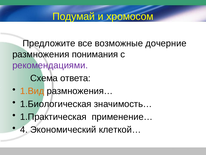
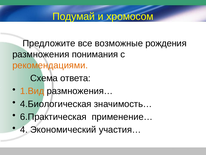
дочерние: дочерние -> рождения (166, 43)
рекомендациями colour: purple -> orange (50, 65)
1.Биологическая: 1.Биологическая -> 4.Биологическая (56, 104)
1.Практическая: 1.Практическая -> 6.Практическая (53, 116)
клеткой…: клеткой… -> участия… (120, 129)
